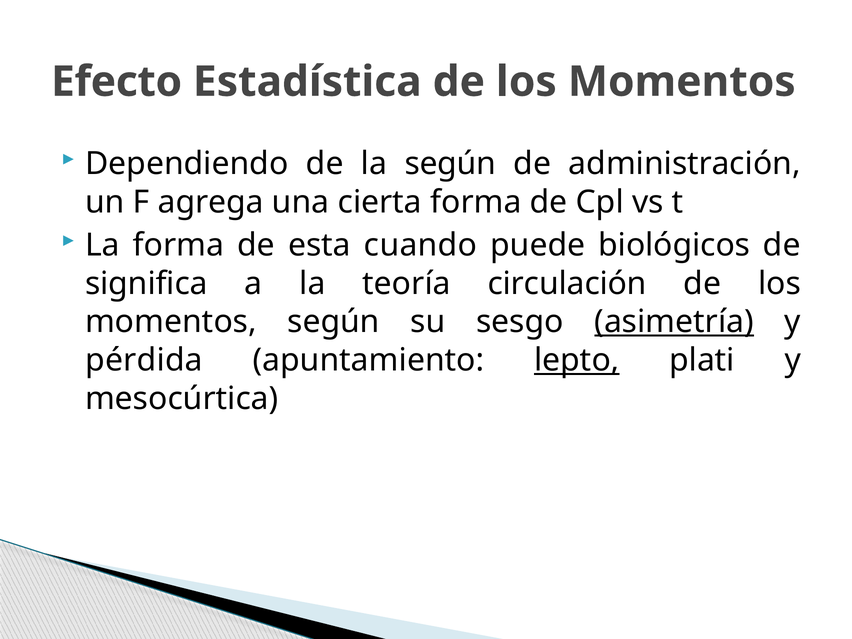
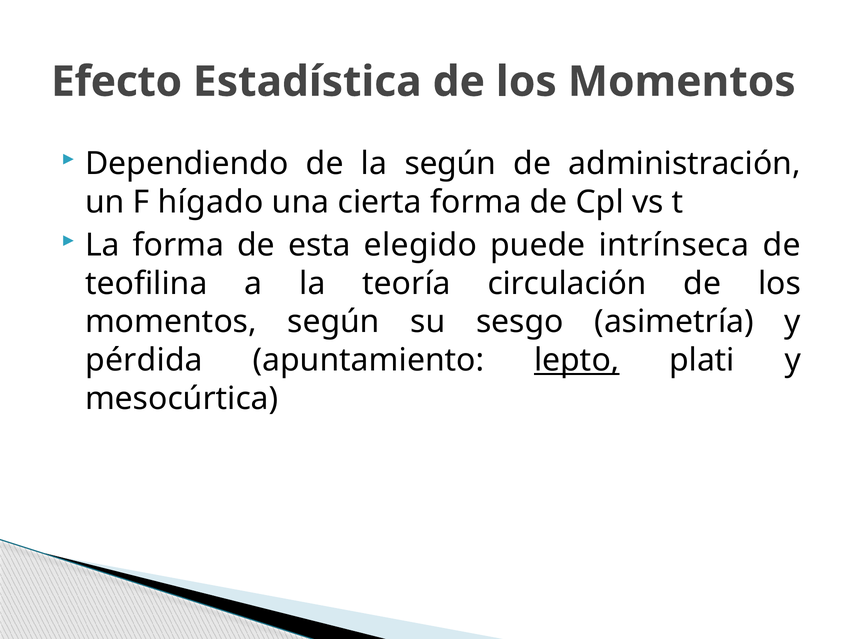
agrega: agrega -> hígado (211, 202)
cuando: cuando -> elegido (420, 245)
biológicos: biológicos -> intrínseca (674, 245)
significa: significa -> teofilina (146, 284)
asimetría underline: present -> none (674, 322)
